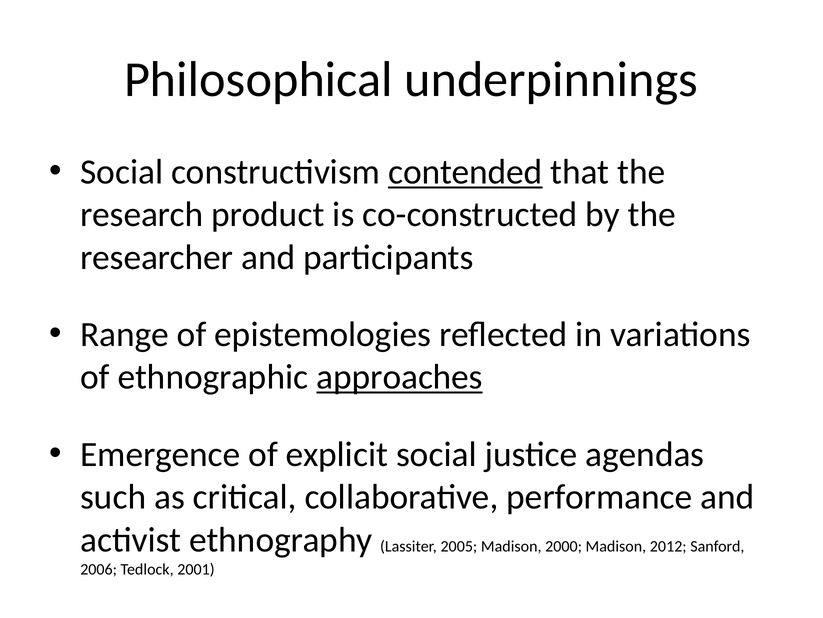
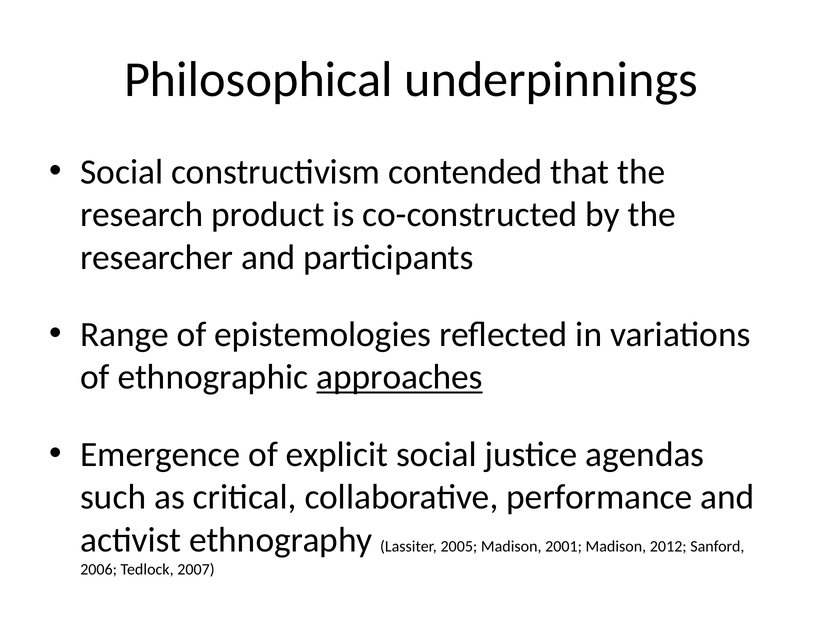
contended underline: present -> none (465, 172)
2000: 2000 -> 2001 (564, 546)
2001: 2001 -> 2007 (196, 569)
